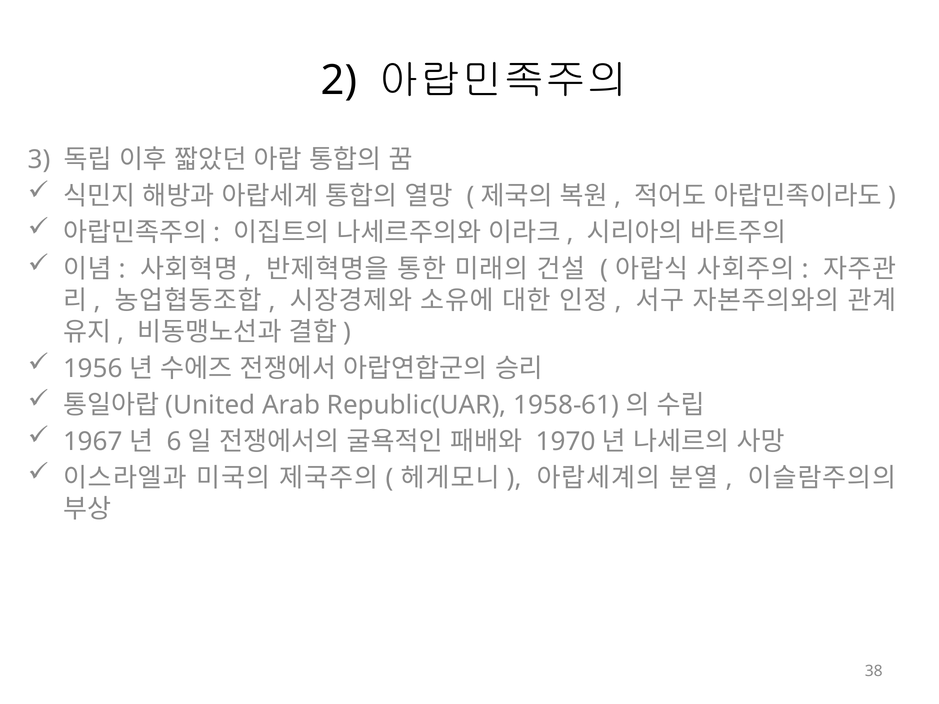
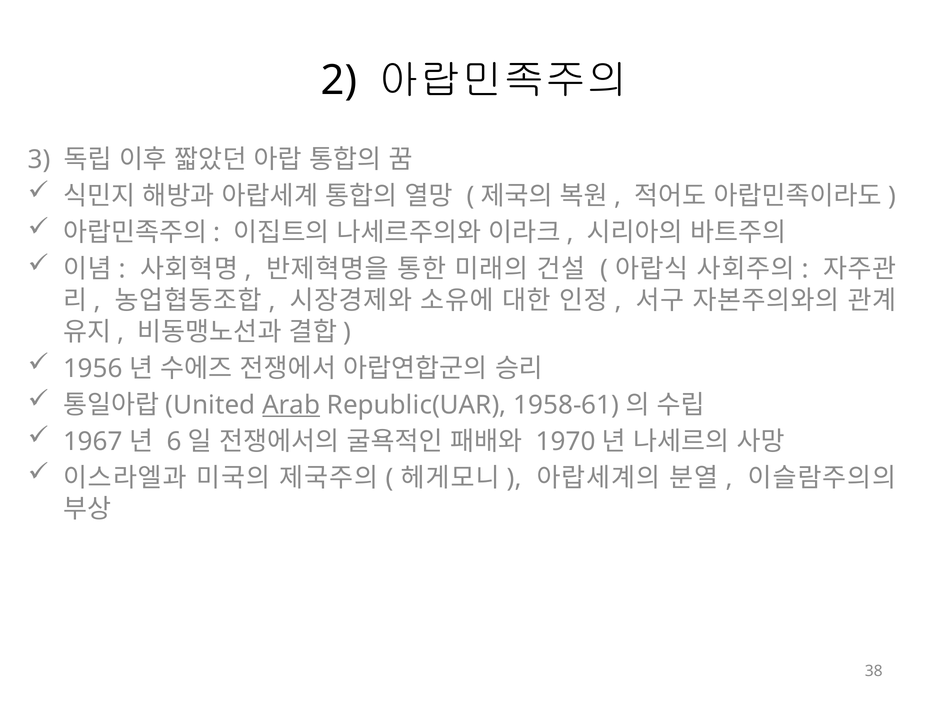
Arab underline: none -> present (291, 405)
